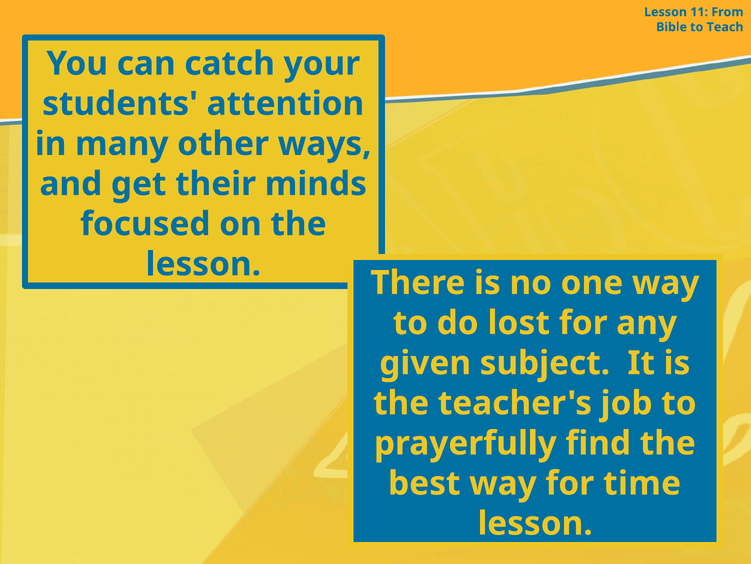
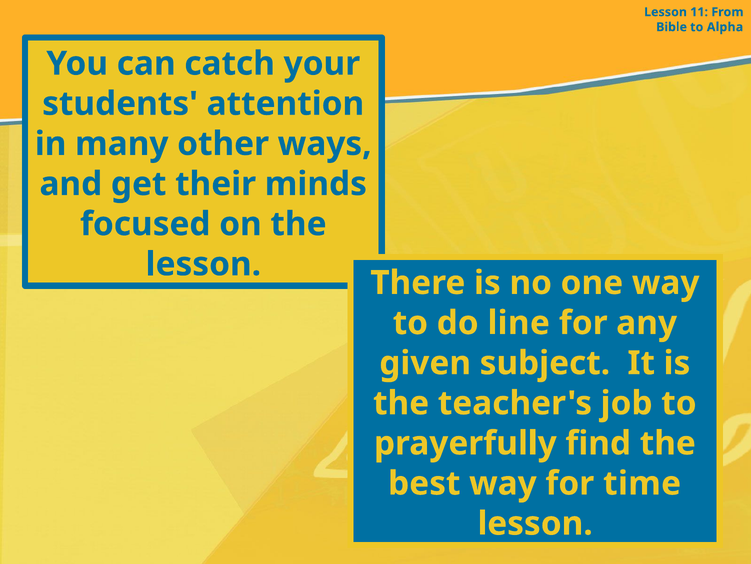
Teach: Teach -> Alpha (725, 27)
lost: lost -> line (519, 323)
